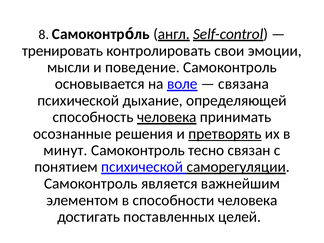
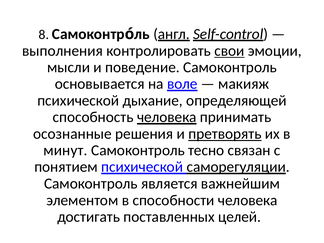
тренировать: тренировать -> выполнения (62, 51)
свои underline: none -> present (229, 51)
связана: связана -> макияж (244, 84)
